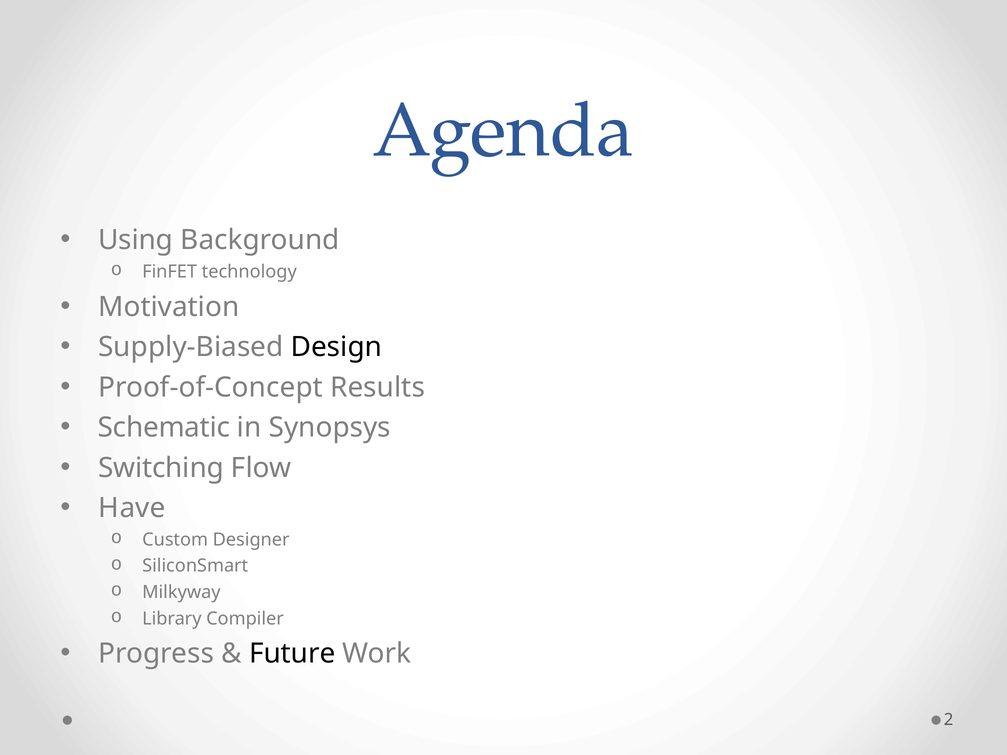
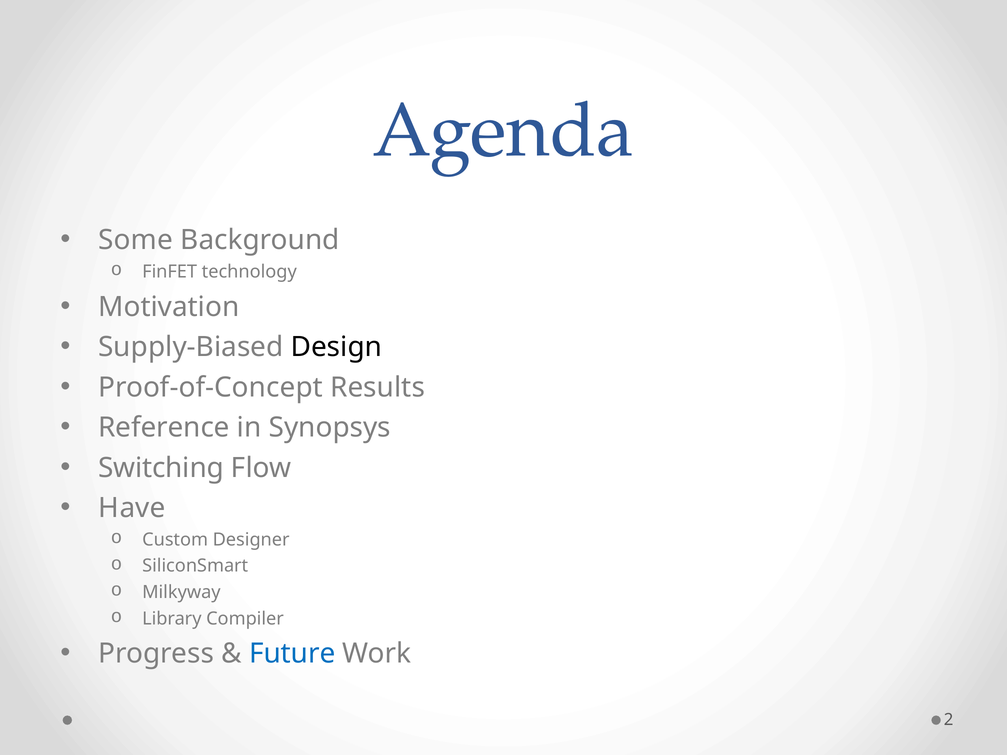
Using: Using -> Some (136, 240)
Schematic: Schematic -> Reference (164, 428)
Future colour: black -> blue (292, 654)
